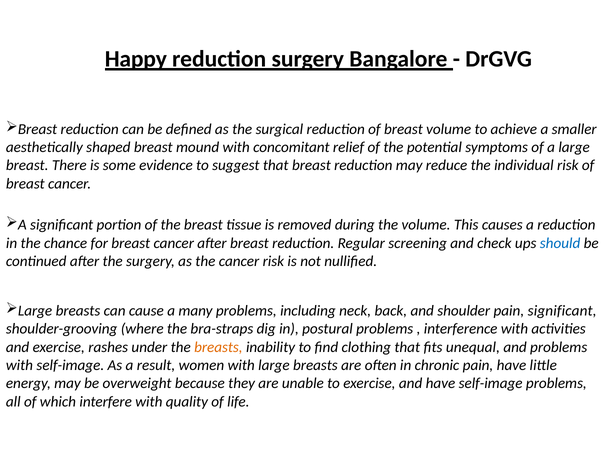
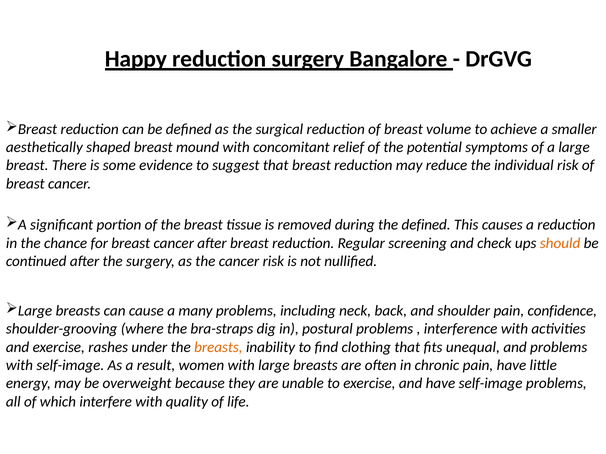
the volume: volume -> defined (426, 225)
should colour: blue -> orange (560, 243)
pain significant: significant -> confidence (562, 311)
